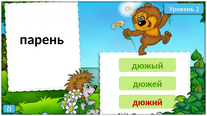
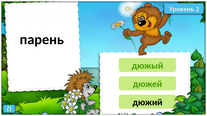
дюжий colour: red -> black (148, 103)
